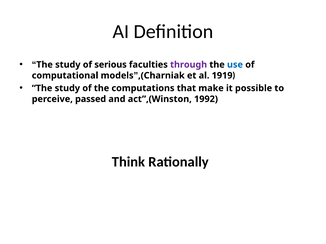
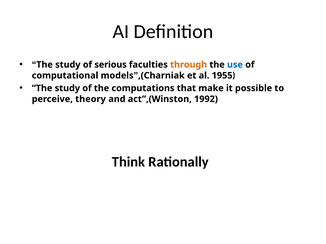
through colour: purple -> orange (189, 65)
1919: 1919 -> 1955 (222, 76)
passed: passed -> theory (91, 99)
